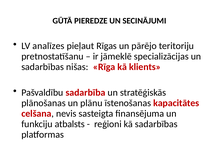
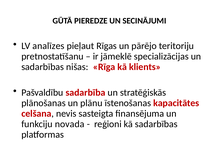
atbalsts: atbalsts -> novada (70, 124)
